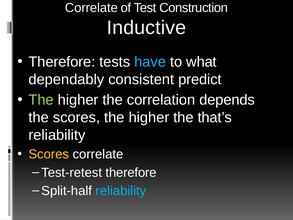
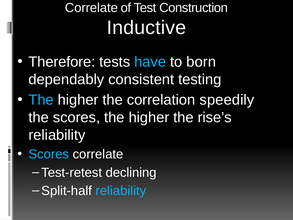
what: what -> born (201, 62)
predict: predict -> testing (200, 79)
The colour: light green -> light blue (41, 100)
depends: depends -> speedily (227, 100)
that’s: that’s -> rise’s (215, 117)
Scores colour: yellow -> light blue (49, 154)
Test-retest therefore: therefore -> declining (131, 172)
